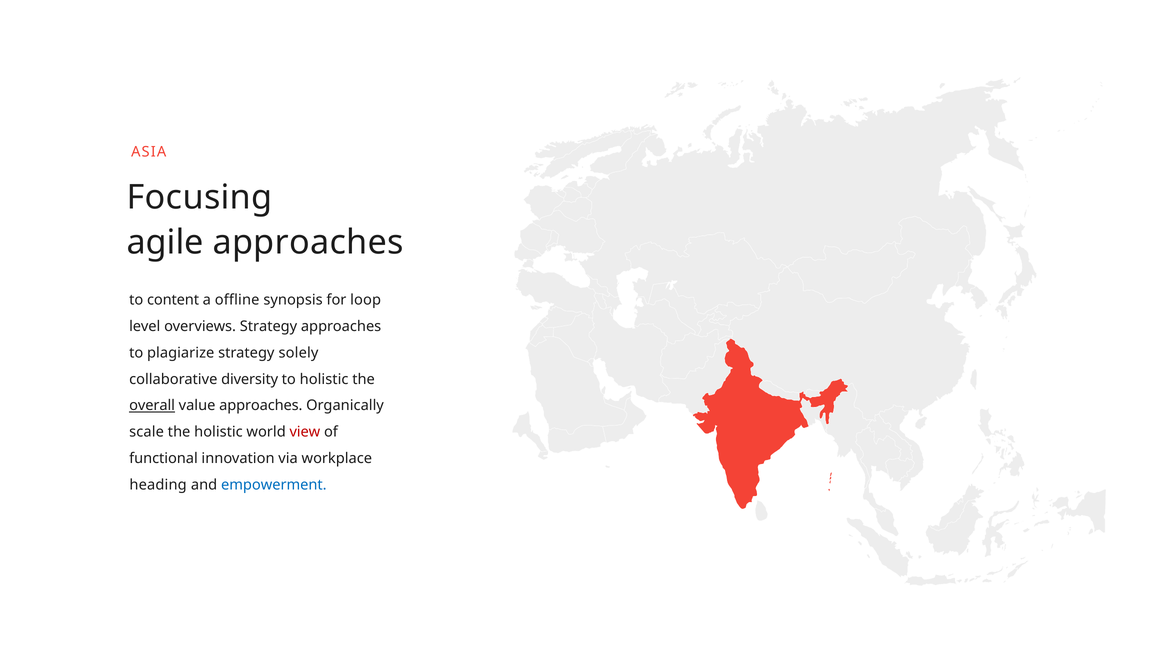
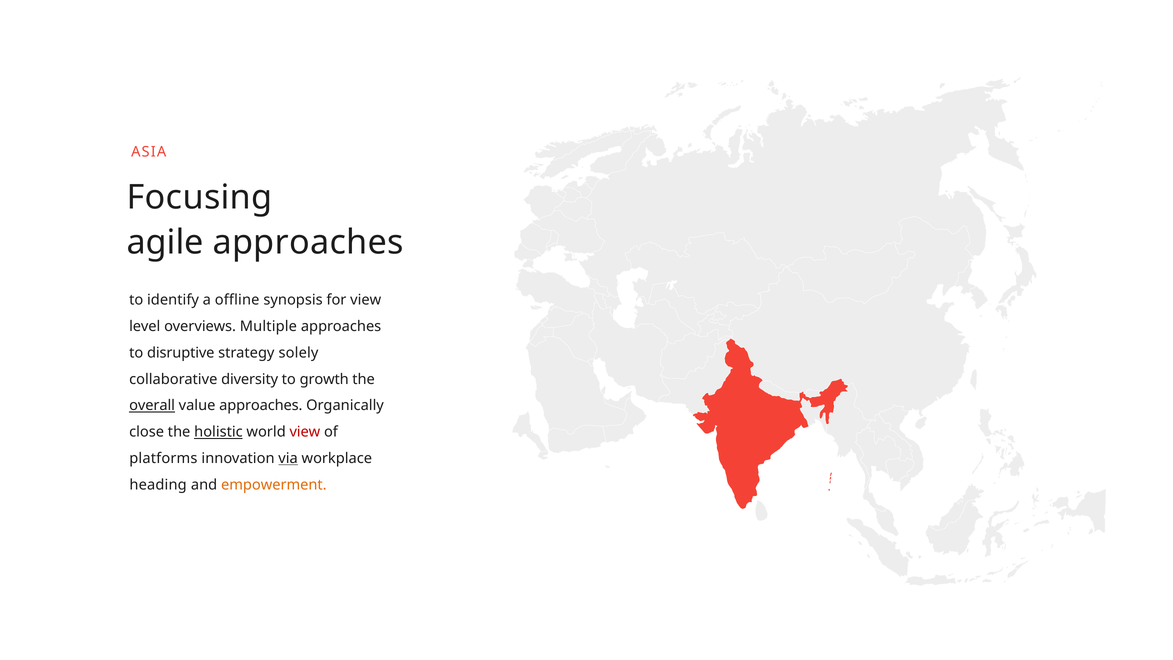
content: content -> identify (173, 300)
for loop: loop -> view (366, 300)
overviews Strategy: Strategy -> Multiple (268, 326)
plagiarize: plagiarize -> disruptive (181, 353)
to holistic: holistic -> growth (324, 379)
scale: scale -> close (147, 432)
holistic underline: none -> present (218, 432)
functional: functional -> platforms (163, 458)
via underline: none -> present (288, 458)
empowerment colour: blue -> orange (274, 485)
